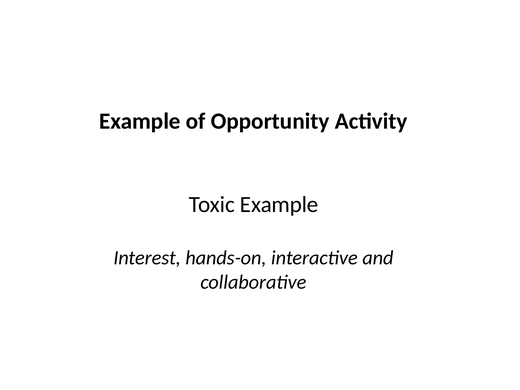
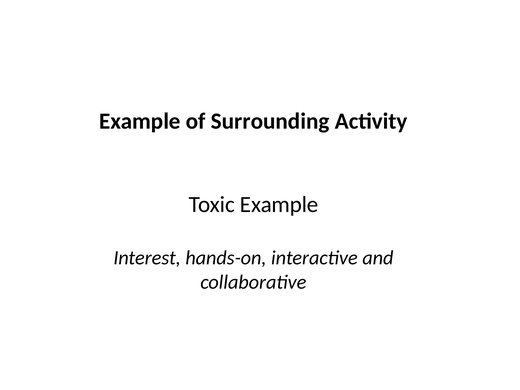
Opportunity: Opportunity -> Surrounding (270, 121)
